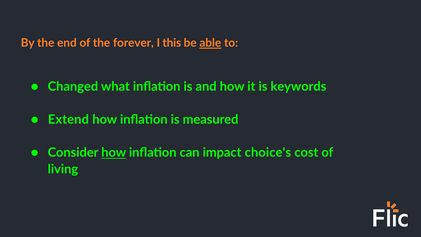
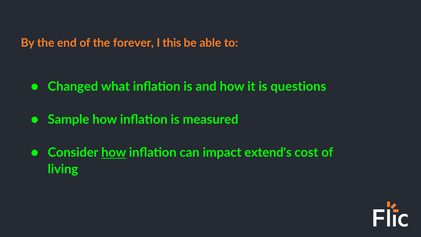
able underline: present -> none (210, 43)
keywords: keywords -> questions (298, 87)
Extend: Extend -> Sample (68, 120)
choice's: choice's -> extend's (268, 153)
